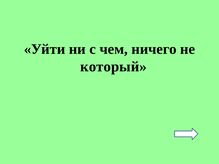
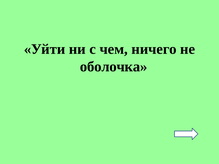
который: который -> оболочка (114, 67)
